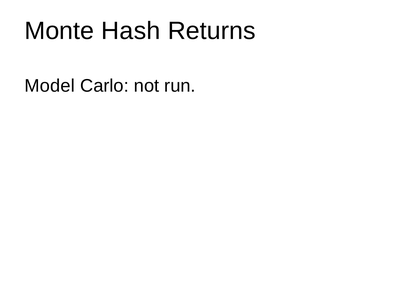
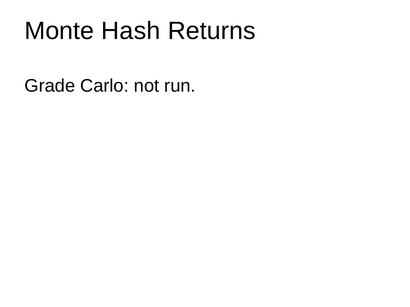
Model: Model -> Grade (50, 86)
